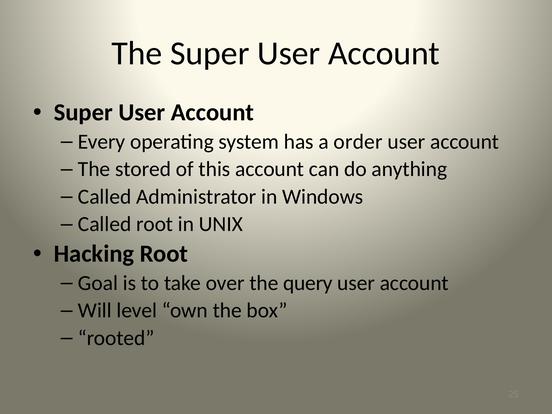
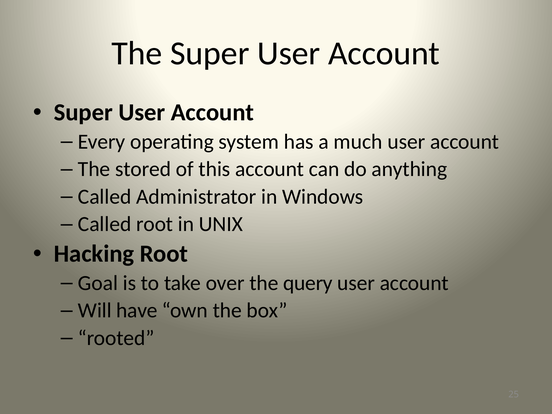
order: order -> much (358, 142)
level: level -> have (137, 311)
